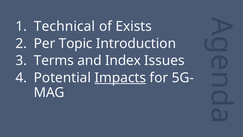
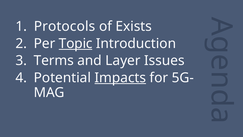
Technical: Technical -> Protocols (65, 26)
Topic underline: none -> present (76, 43)
Index: Index -> Layer (123, 60)
